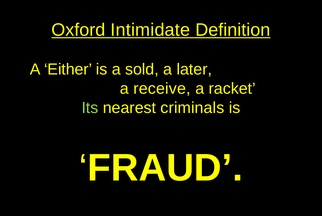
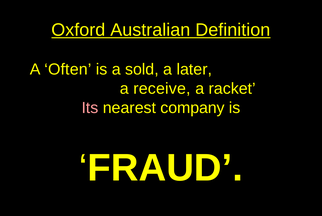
Intimidate: Intimidate -> Australian (150, 30)
Either: Either -> Often (68, 69)
Its colour: light green -> pink (90, 108)
criminals: criminals -> company (193, 108)
